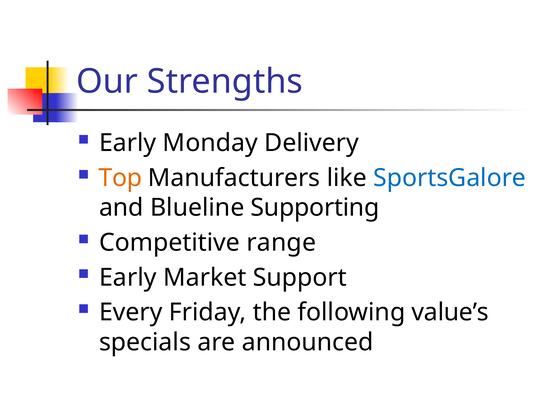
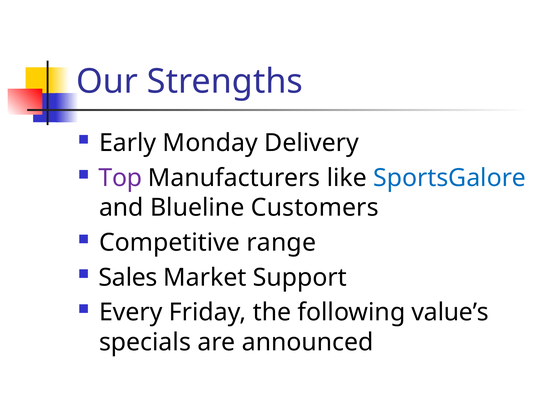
Top colour: orange -> purple (120, 178)
Supporting: Supporting -> Customers (315, 208)
Early: Early -> Sales (128, 277)
